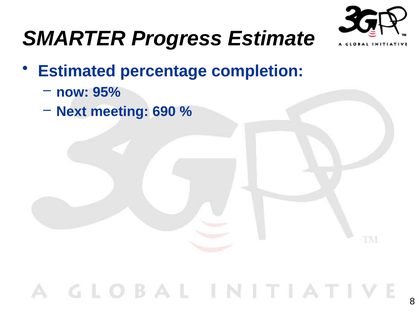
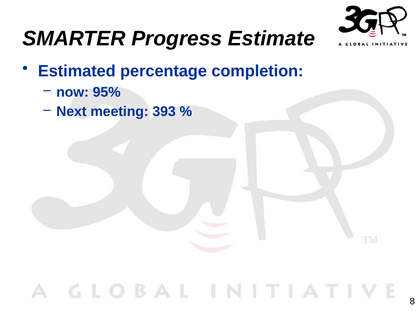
690: 690 -> 393 (164, 111)
